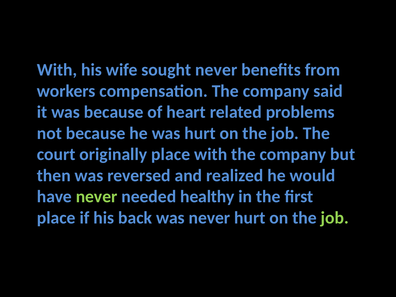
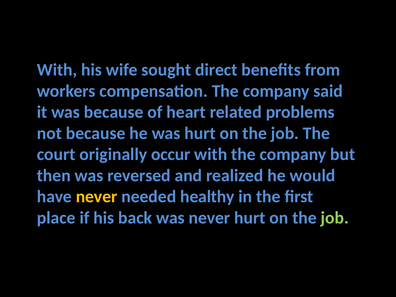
sought never: never -> direct (216, 70)
originally place: place -> occur (171, 154)
never colour: light green -> yellow (97, 197)
